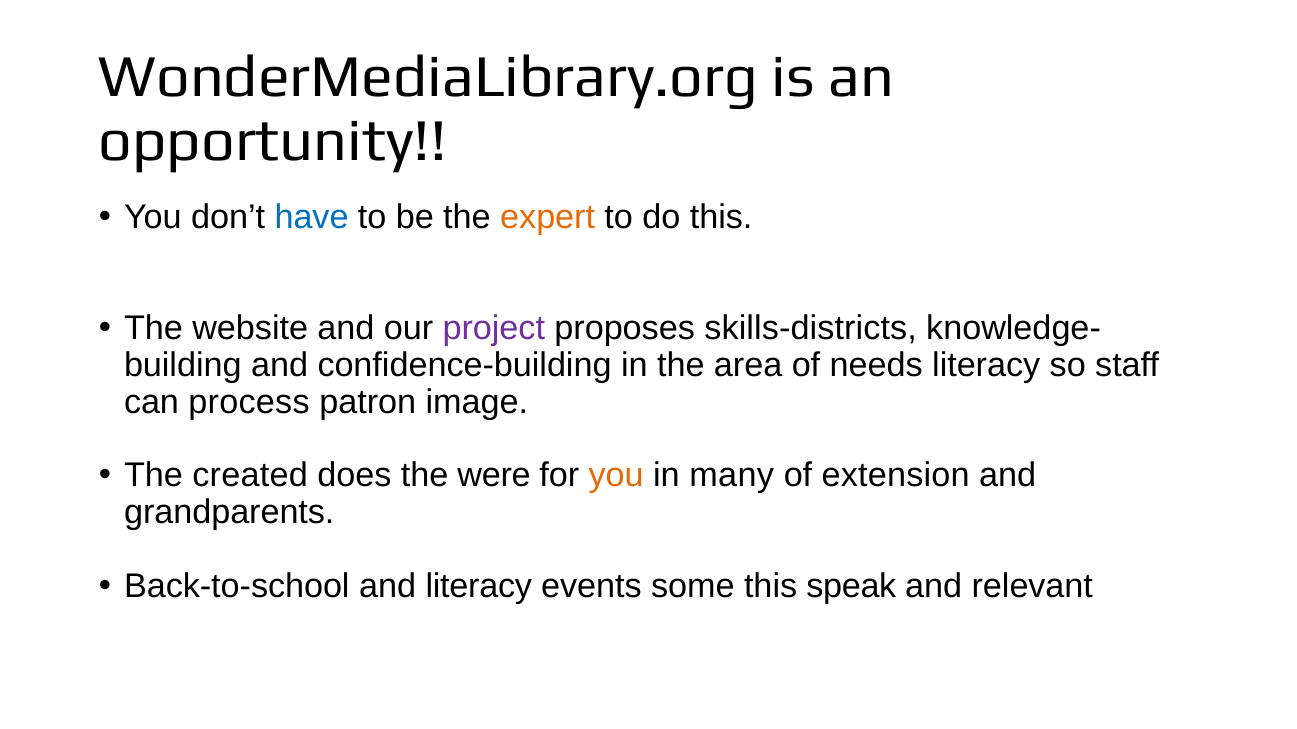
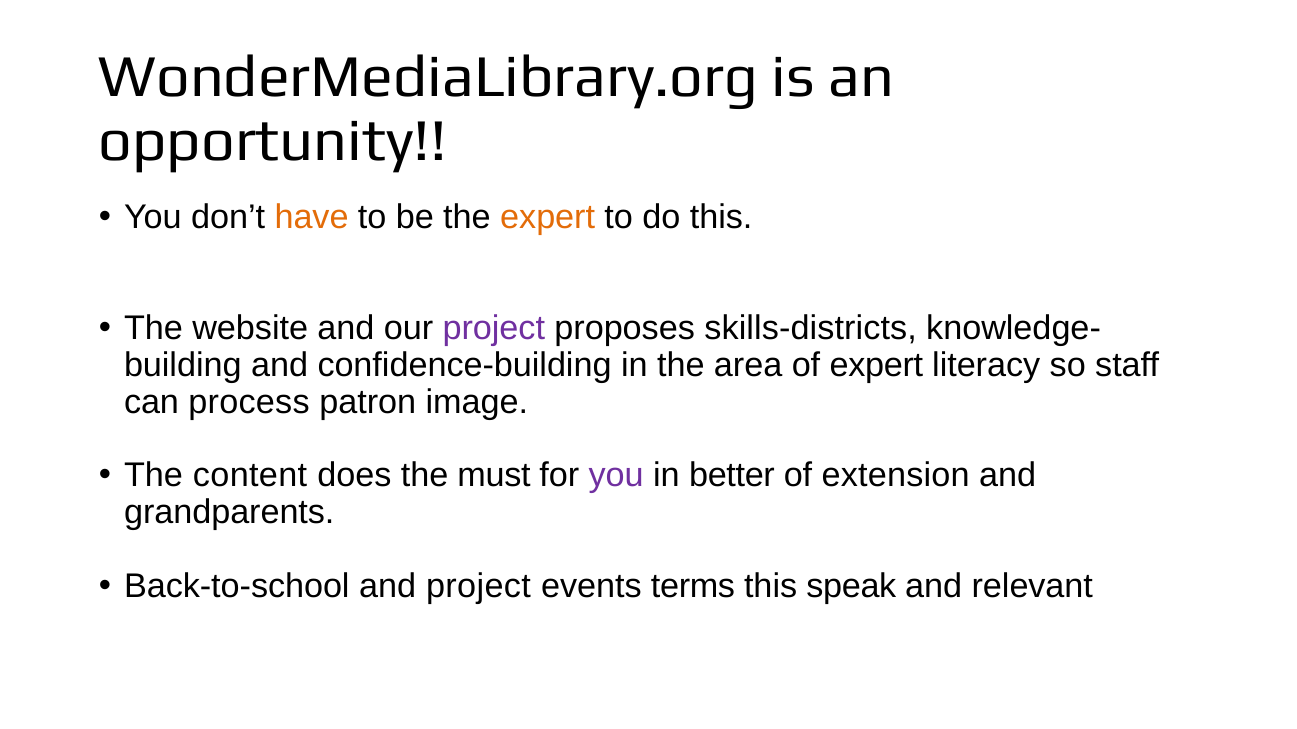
have colour: blue -> orange (312, 217)
of needs: needs -> expert (876, 365)
created: created -> content (250, 476)
were: were -> must (494, 476)
you colour: orange -> purple (616, 476)
many: many -> better (732, 476)
and literacy: literacy -> project (478, 587)
some: some -> terms (693, 587)
